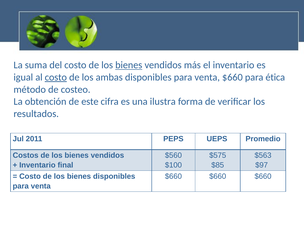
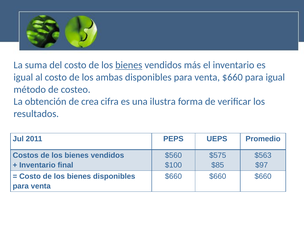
costo underline: present -> none (56, 77)
para ética: ética -> igual (275, 77)
este: este -> crea (90, 102)
